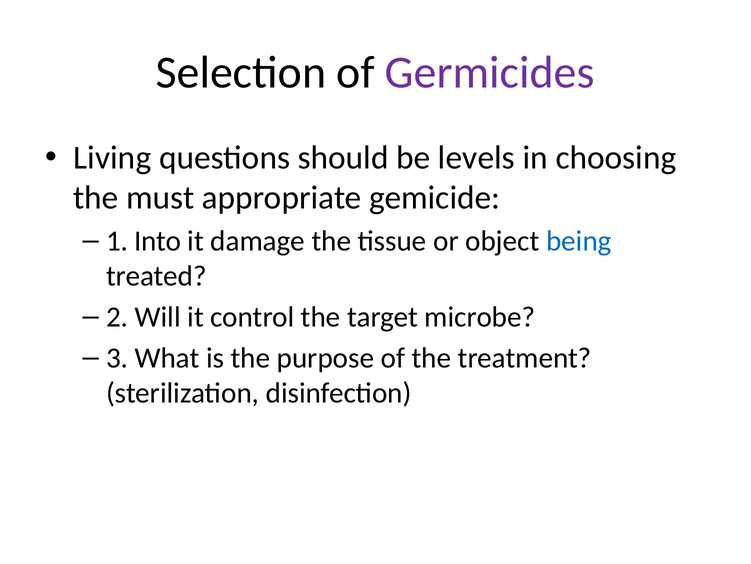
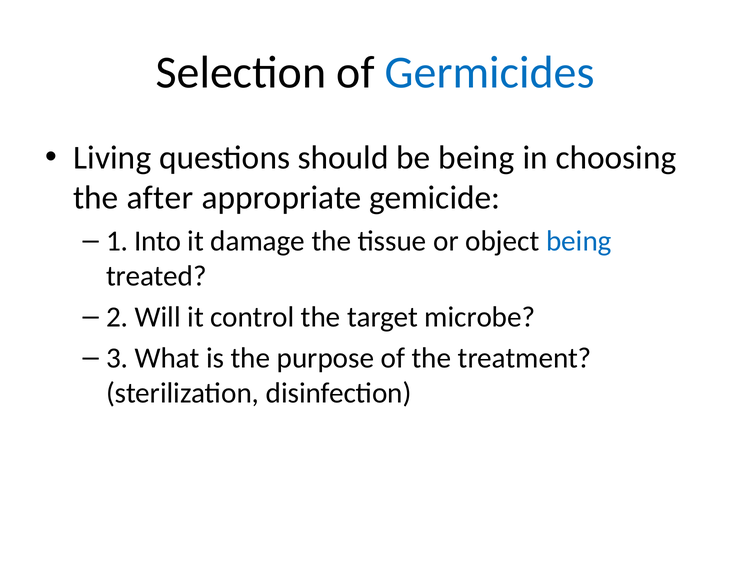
Germicides colour: purple -> blue (490, 73)
be levels: levels -> being (476, 158)
must: must -> after (160, 198)
